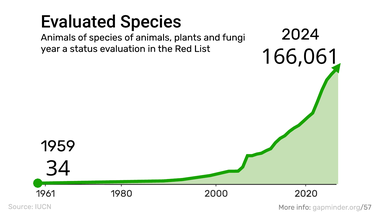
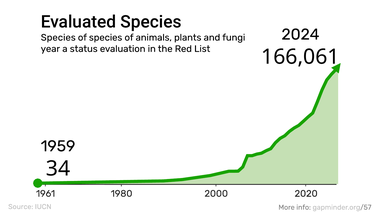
Animals: Animals -> Species (58, 38)
